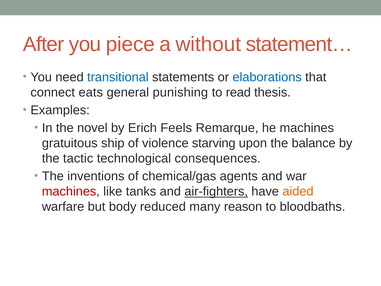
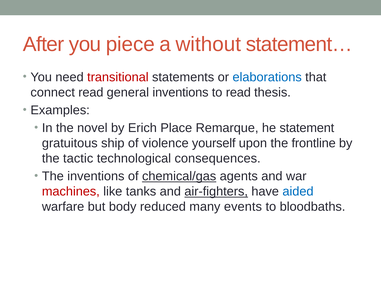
transitional colour: blue -> red (118, 77)
connect eats: eats -> read (91, 92)
general punishing: punishing -> inventions (180, 92)
Feels: Feels -> Place (176, 128)
he machines: machines -> statement (307, 128)
starving: starving -> yourself (214, 143)
balance: balance -> frontline (314, 143)
chemical/gas underline: none -> present (179, 176)
aided colour: orange -> blue (298, 191)
reason: reason -> events (243, 207)
